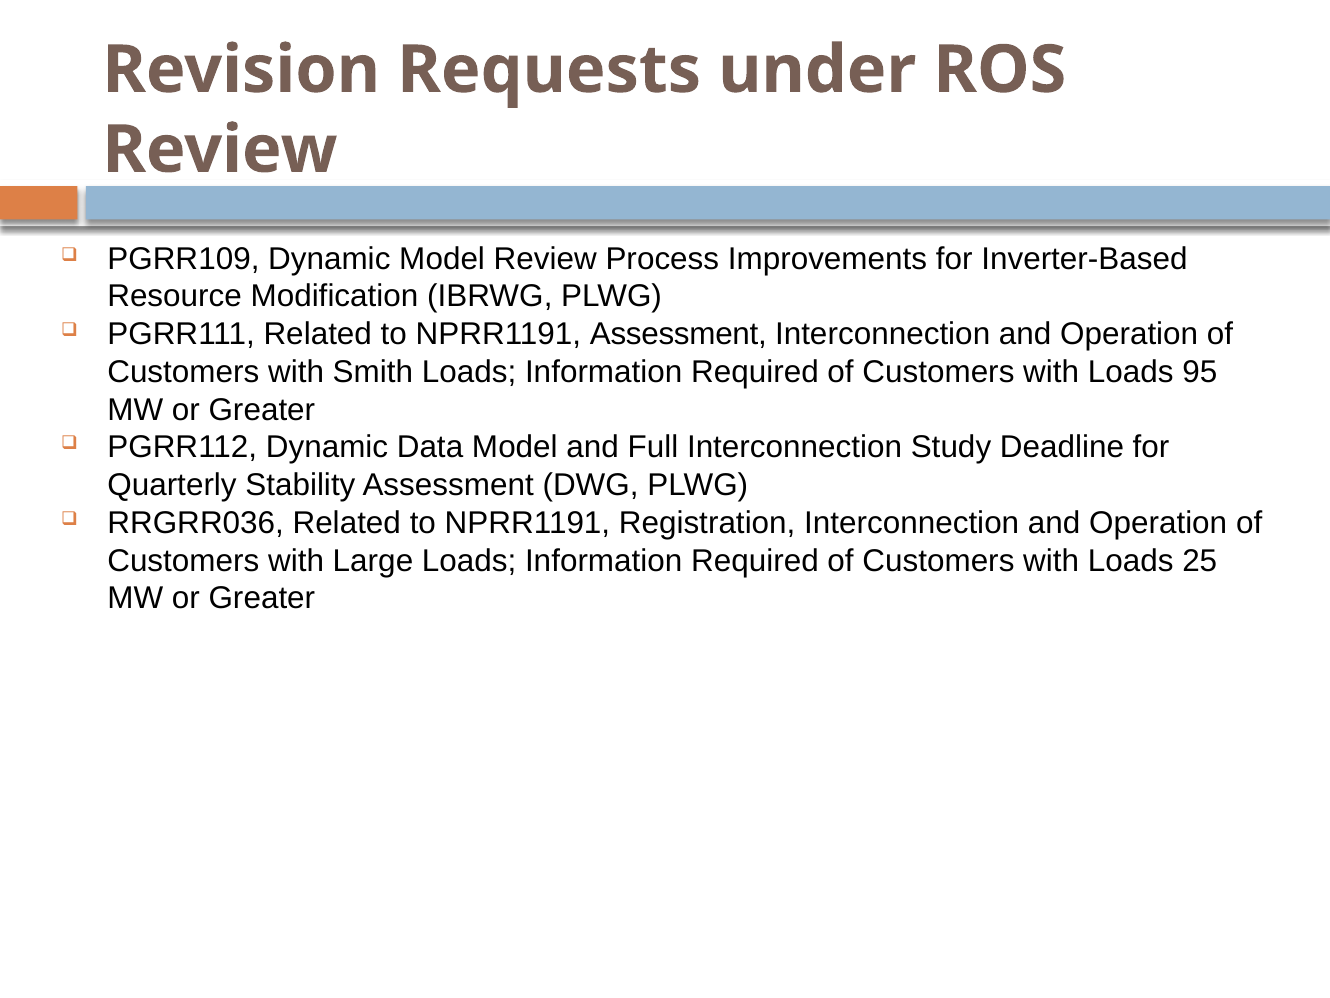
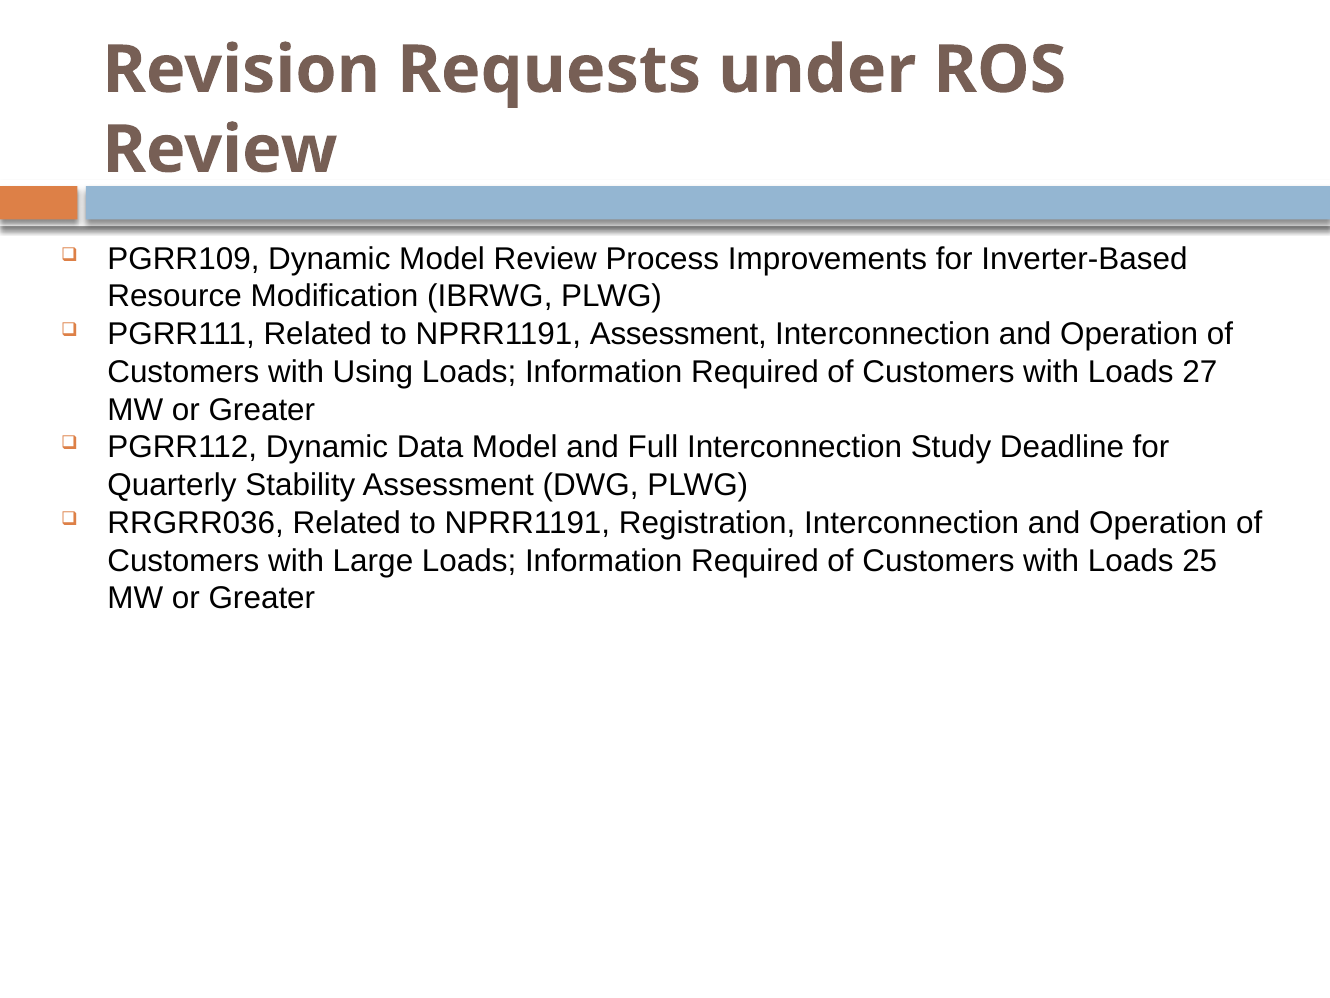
Smith: Smith -> Using (373, 372)
95: 95 -> 27 (1200, 372)
